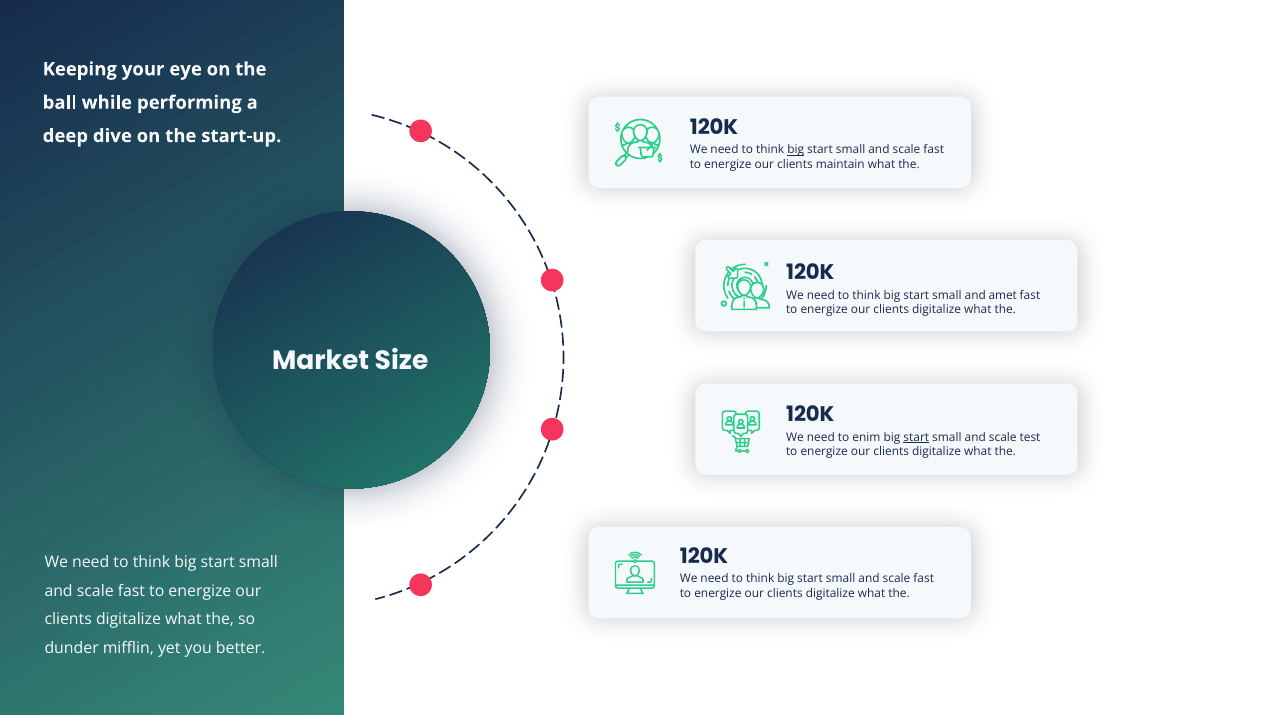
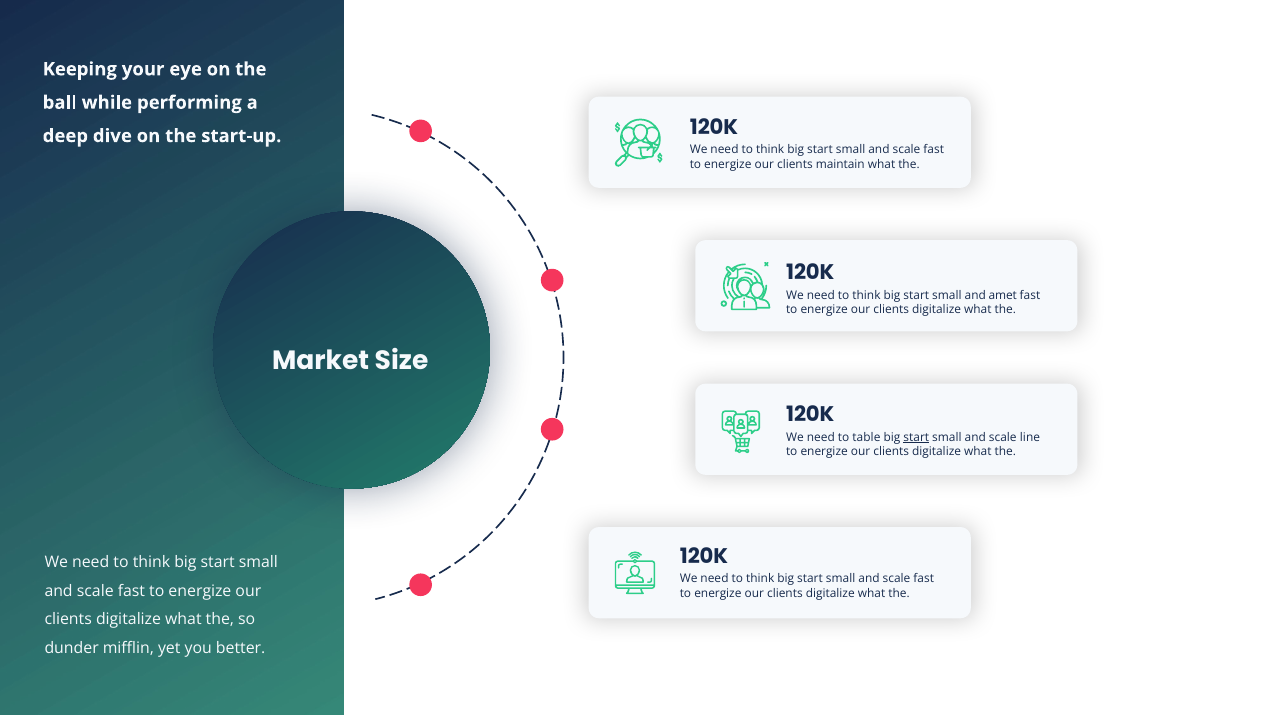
big underline: present -> none (796, 150)
enim: enim -> table (866, 437)
test: test -> line (1030, 437)
